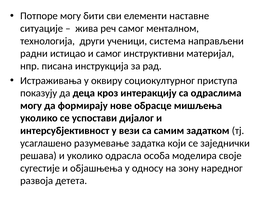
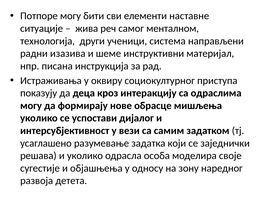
истицао: истицао -> изазива (68, 54)
и самог: самог -> шеме (108, 54)
